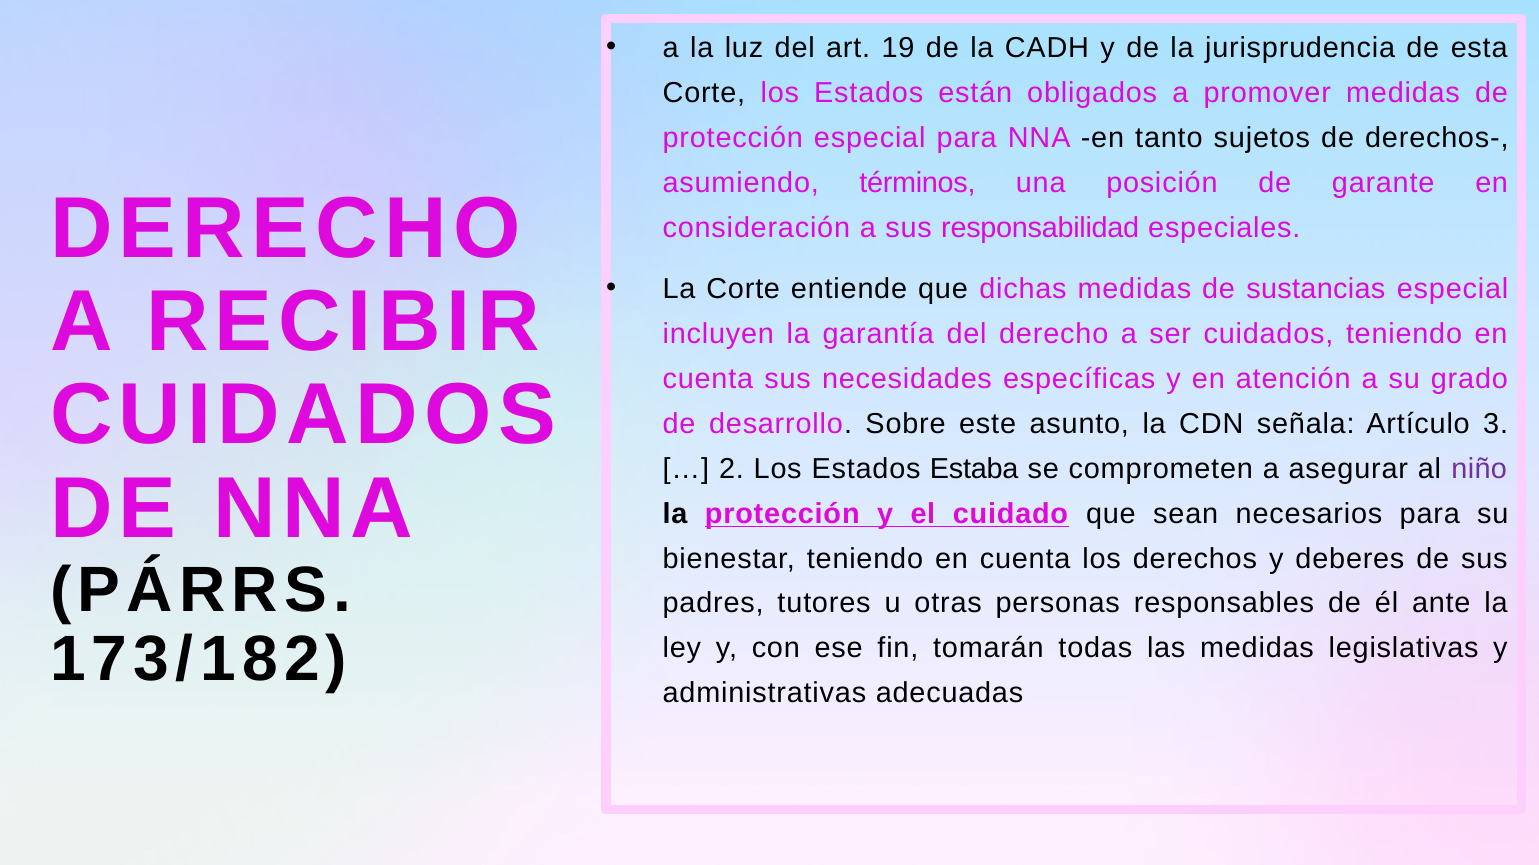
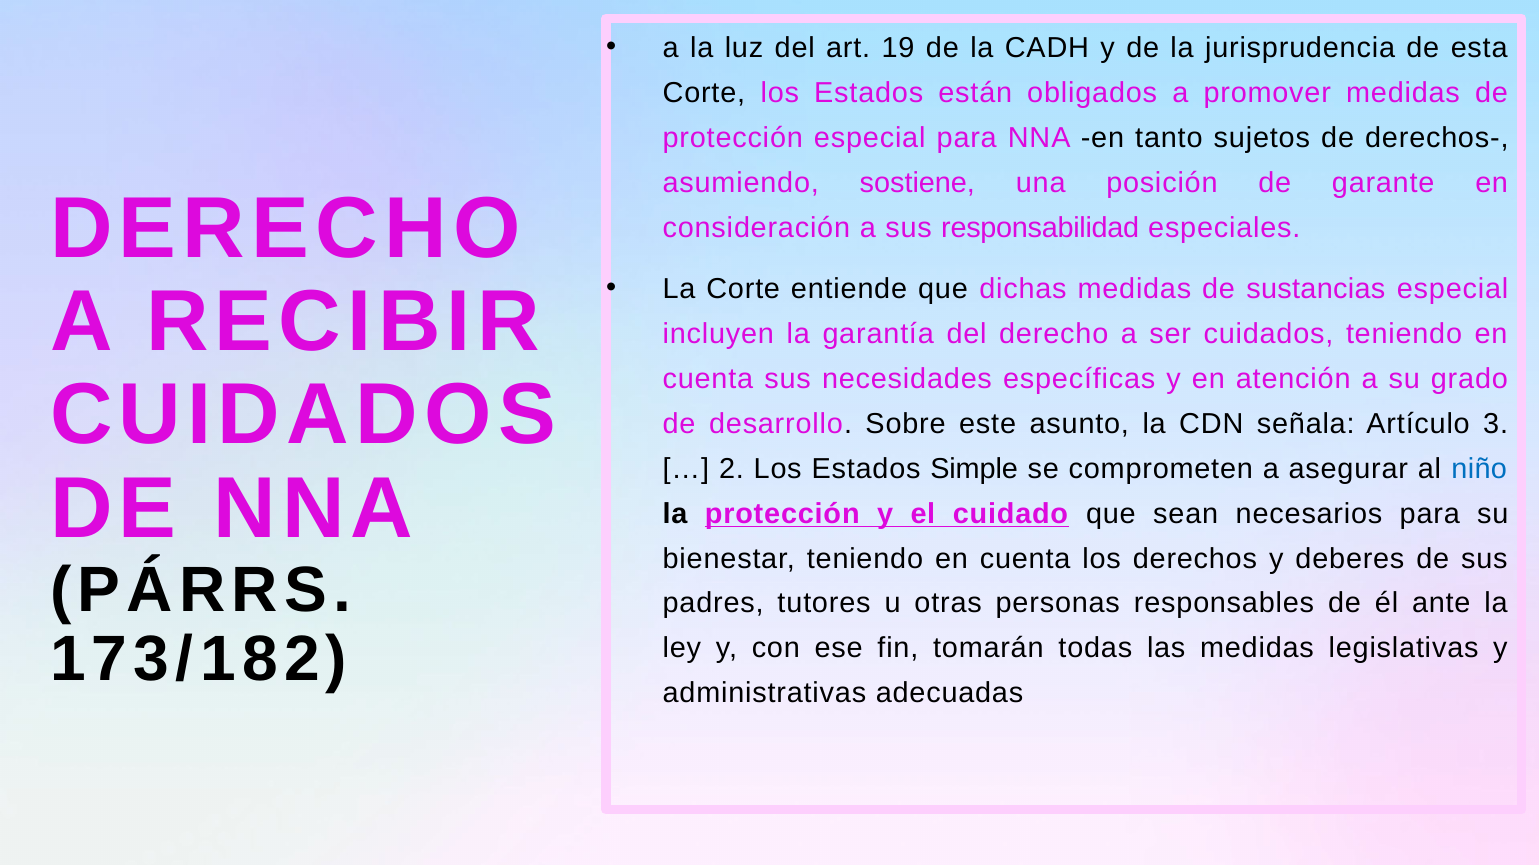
términos: términos -> sostiene (917, 183)
Estaba: Estaba -> Simple (974, 469)
niño colour: purple -> blue (1479, 469)
